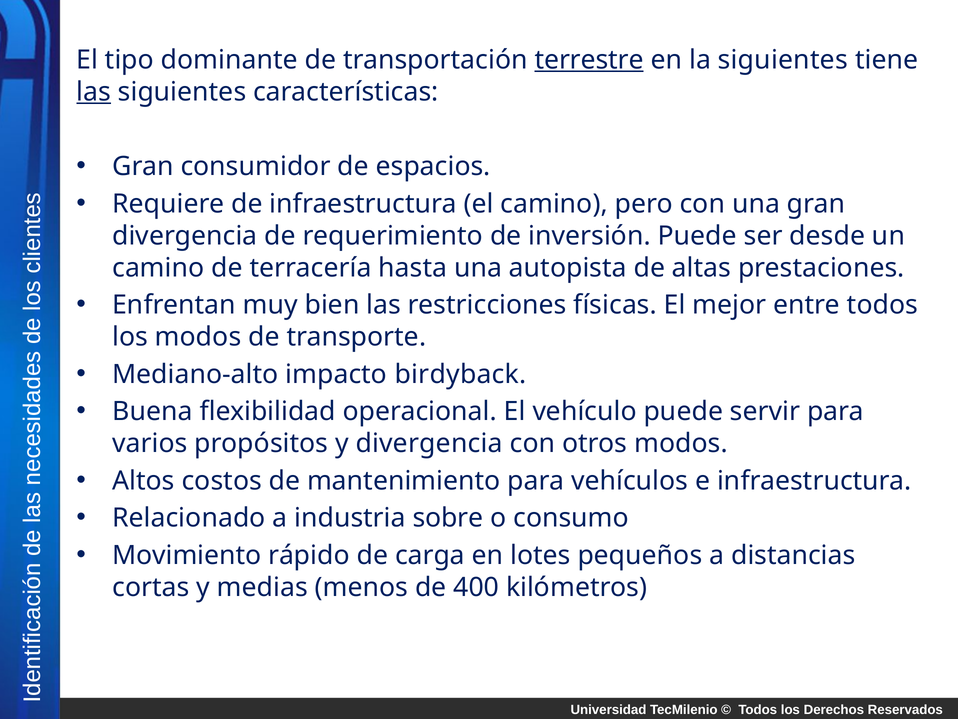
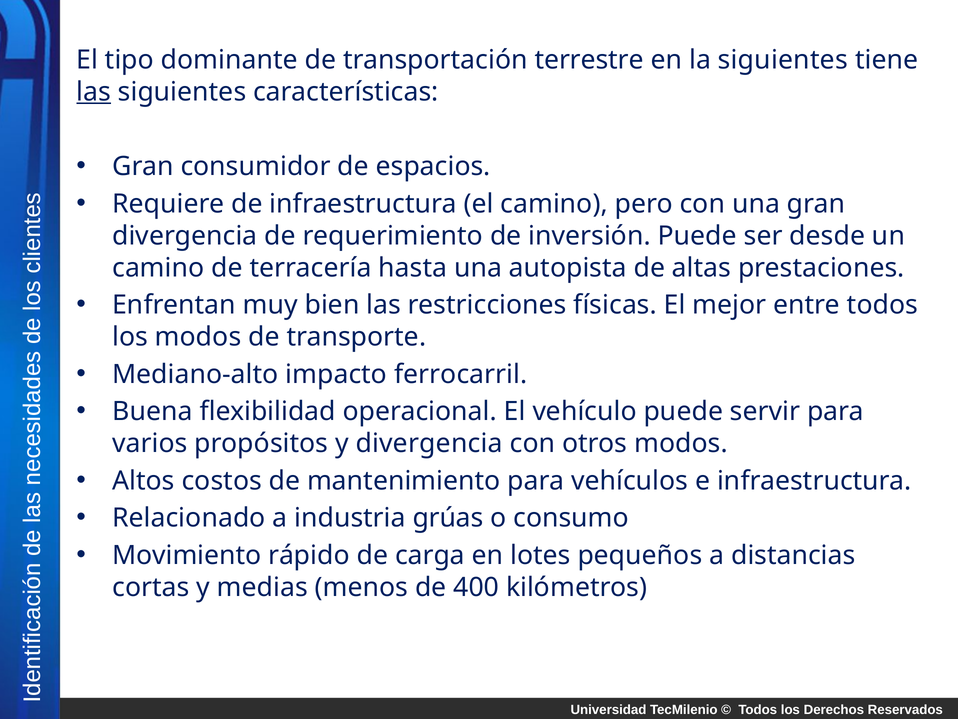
terrestre underline: present -> none (589, 60)
birdyback: birdyback -> ferrocarril (461, 374)
sobre: sobre -> grúas (448, 518)
